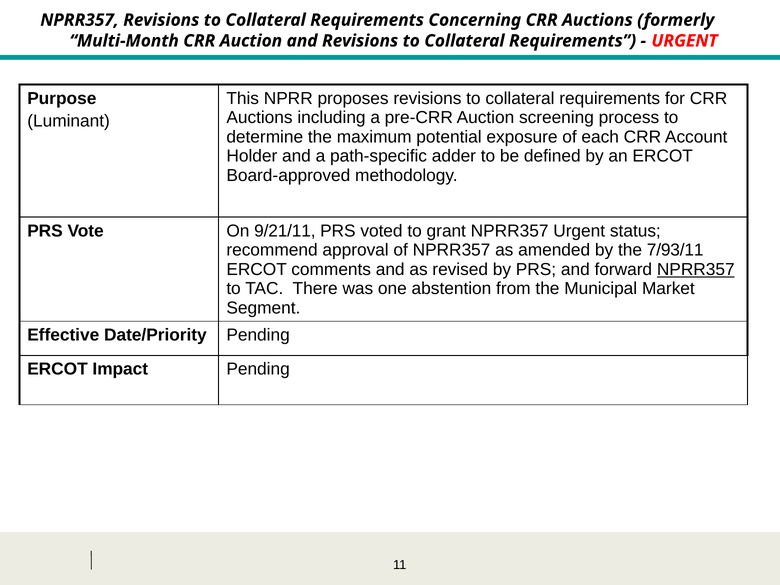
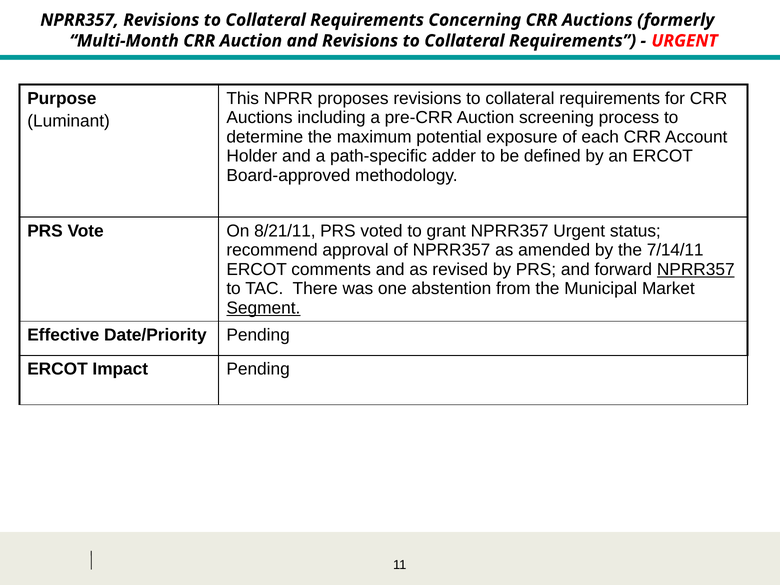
9/21/11: 9/21/11 -> 8/21/11 (285, 231)
7/93/11: 7/93/11 -> 7/14/11 (675, 250)
Segment underline: none -> present (263, 308)
